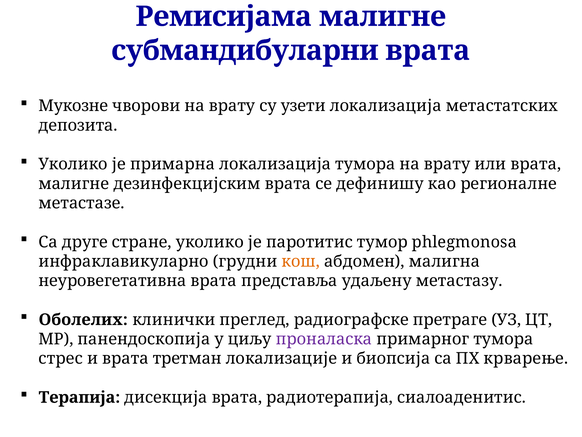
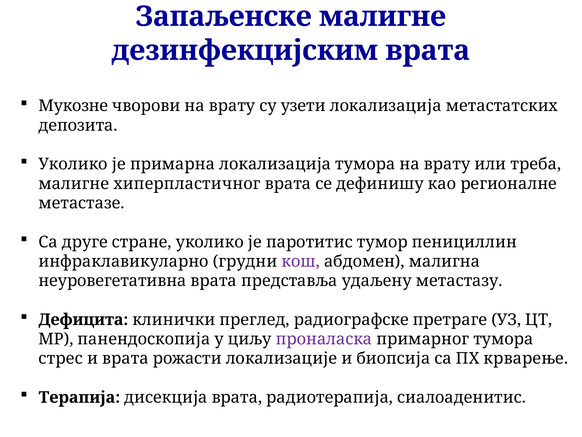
Ремисијама: Ремисијама -> Запаљенске (224, 17)
субмандибуларни: субмандибуларни -> дезинфекцијским (245, 50)
или врата: врата -> треба (536, 164)
дезинфекцијским: дезинфекцијским -> хиперпластичног (187, 183)
phlegmonosa: phlegmonosa -> пенициллин (464, 242)
кош colour: orange -> purple (301, 261)
Оболелих: Оболелих -> Дефицита (83, 319)
третман: третман -> рожасти (187, 358)
